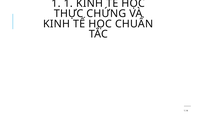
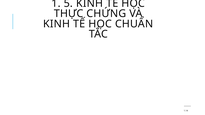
1 1: 1 -> 5 (68, 3)
